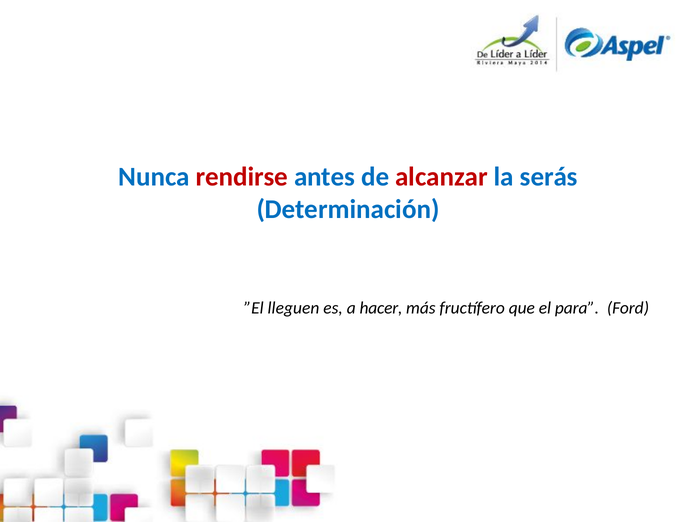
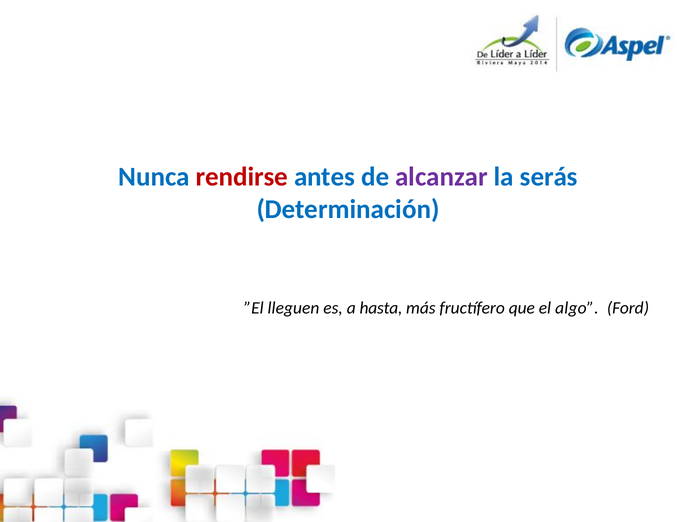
alcanzar colour: red -> purple (441, 177)
hacer: hacer -> hasta (381, 308)
para: para -> algo (577, 308)
